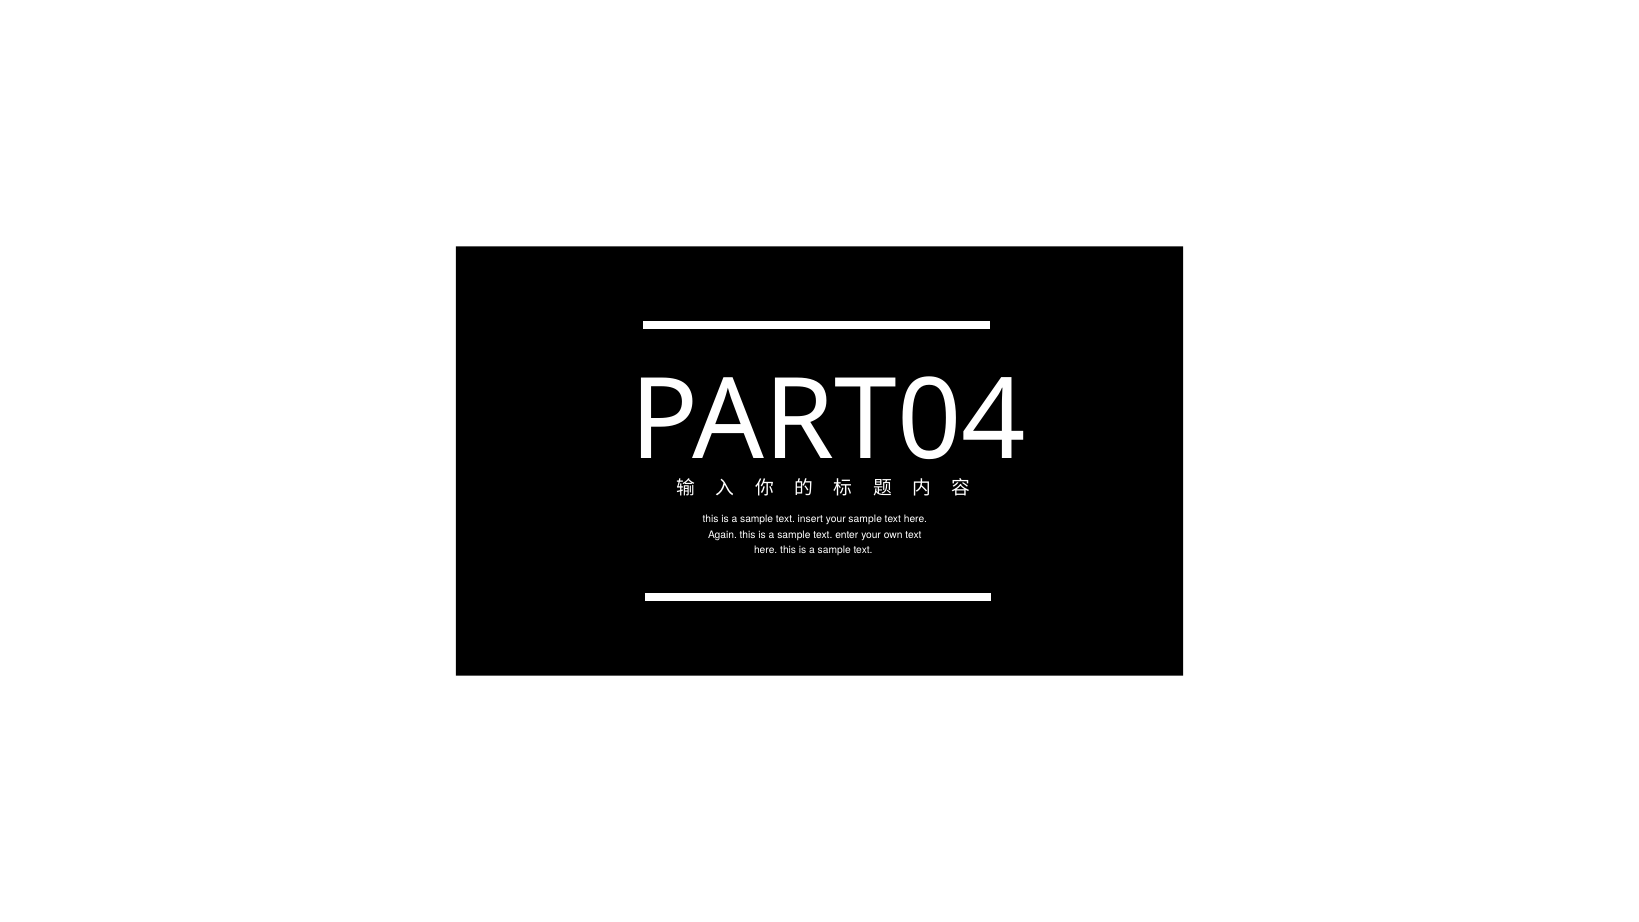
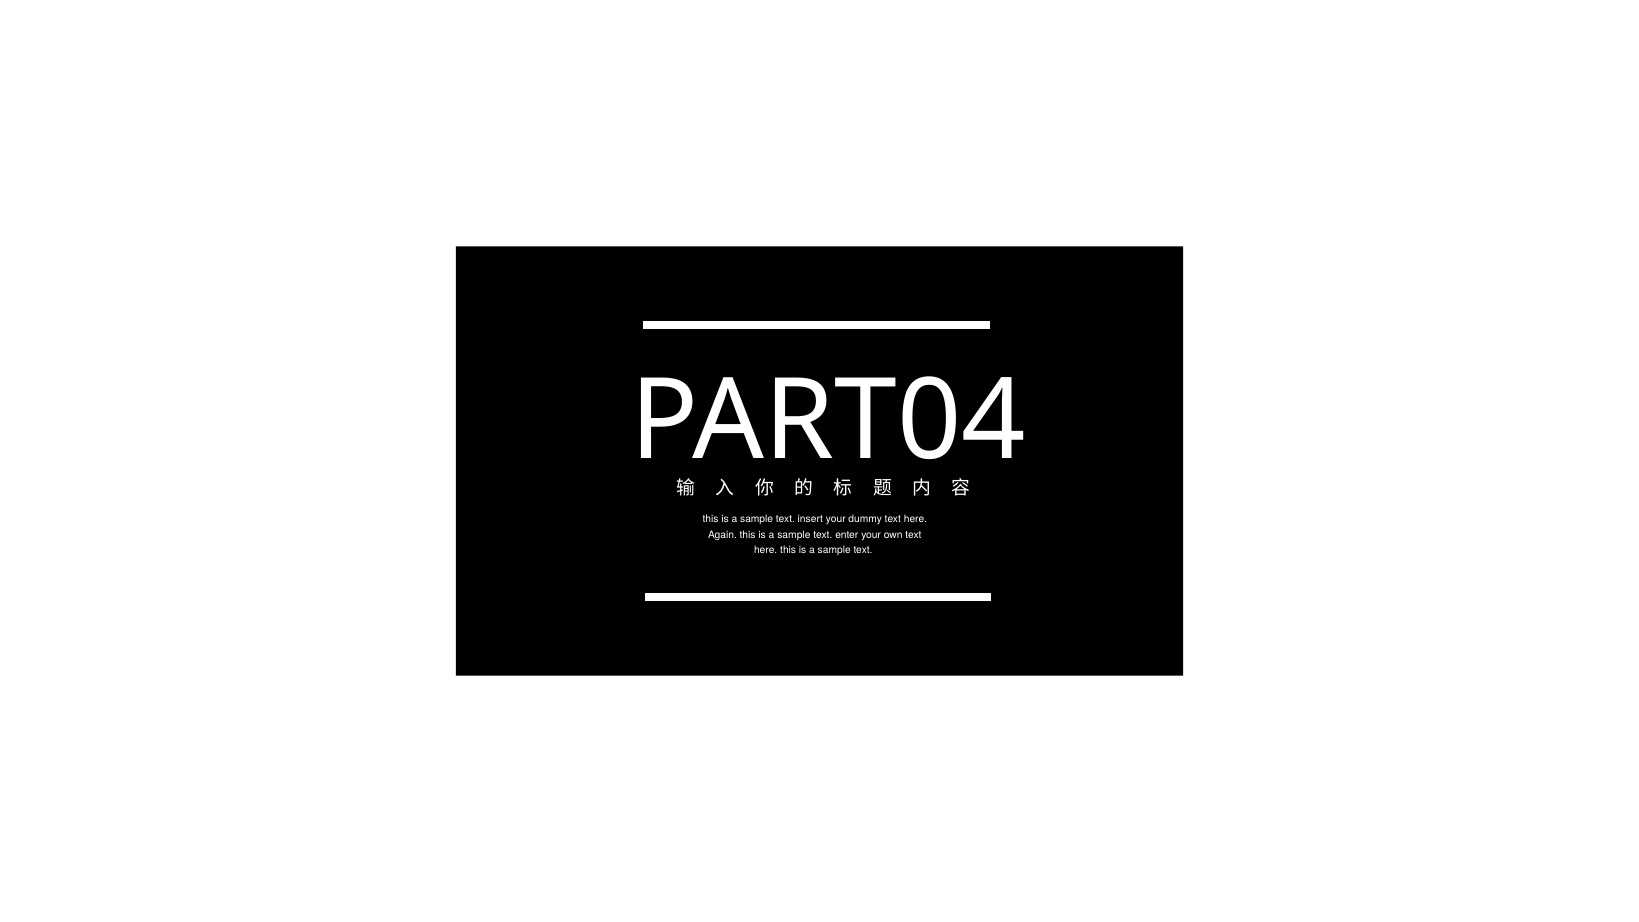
your sample: sample -> dummy (865, 519)
